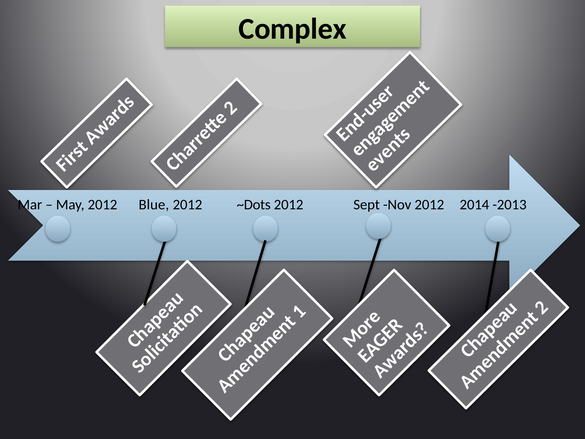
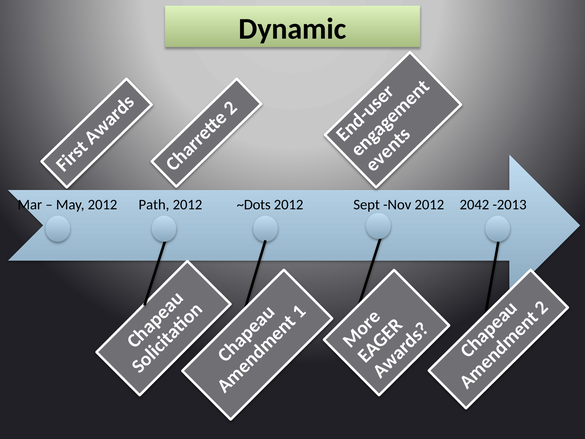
Complex: Complex -> Dynamic (293, 29)
Blue: Blue -> Path (154, 205)
2014: 2014 -> 2042 (474, 205)
